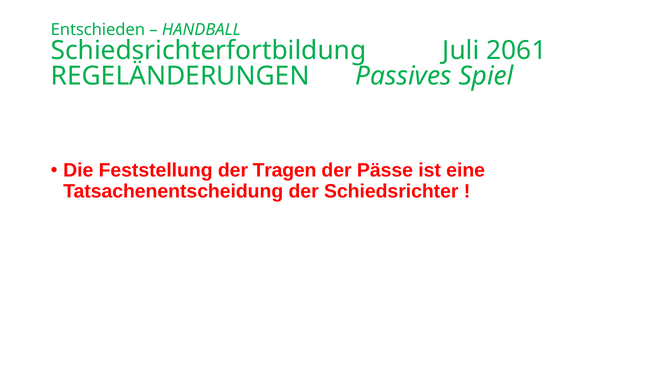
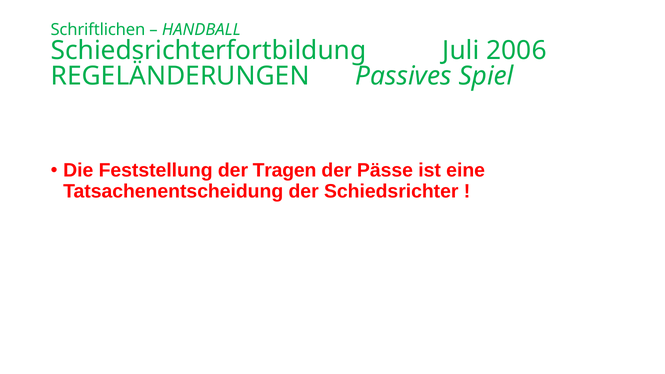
Entschieden: Entschieden -> Schriftlichen (98, 30)
2061: 2061 -> 2006 (516, 50)
